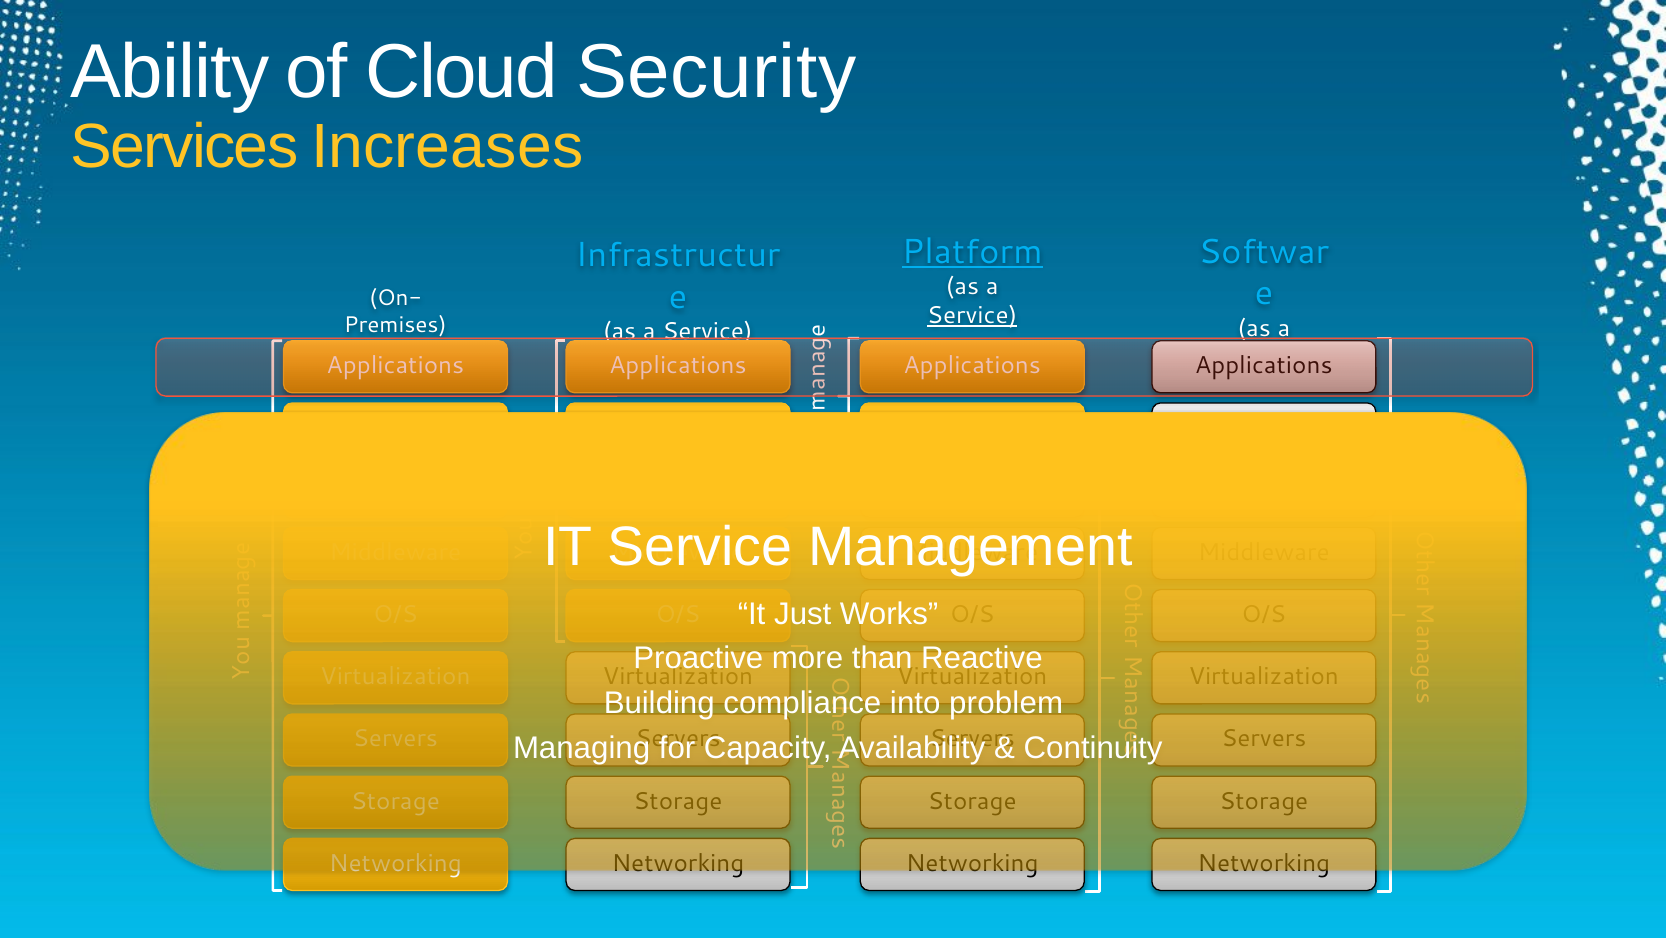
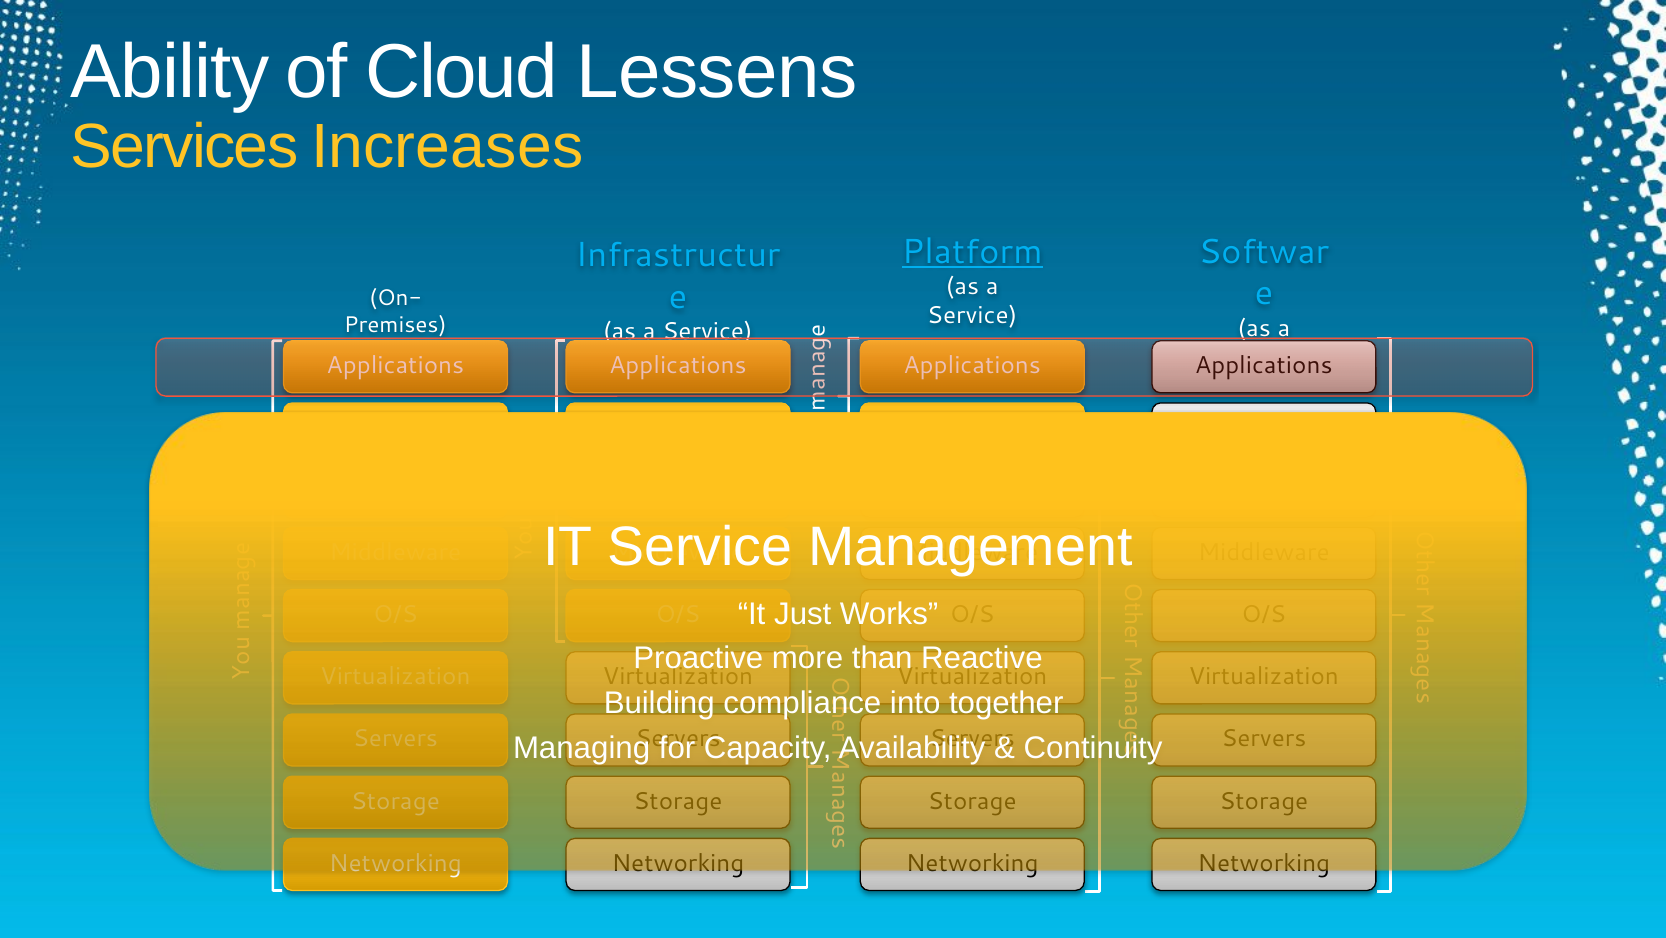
Security: Security -> Lessens (717, 72)
Service underline: present -> none (972, 315)
problem: problem -> together (1006, 703)
